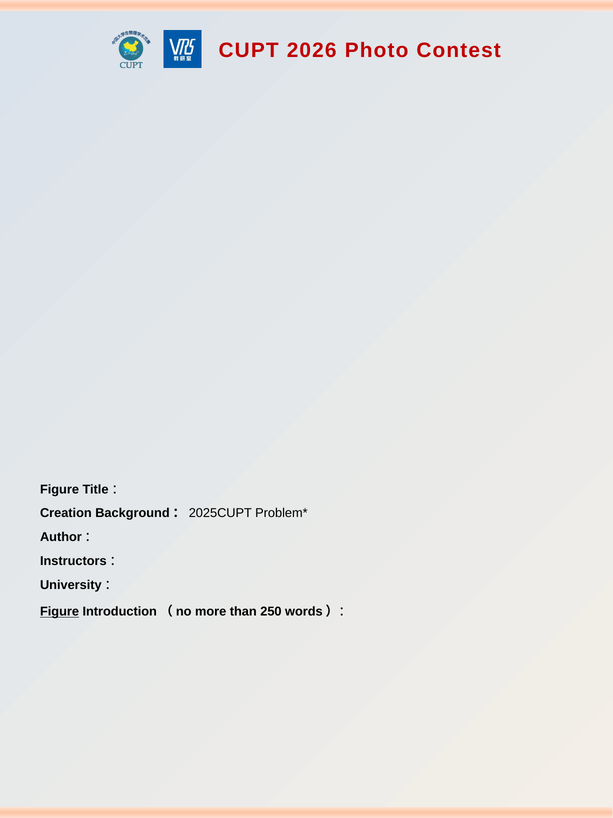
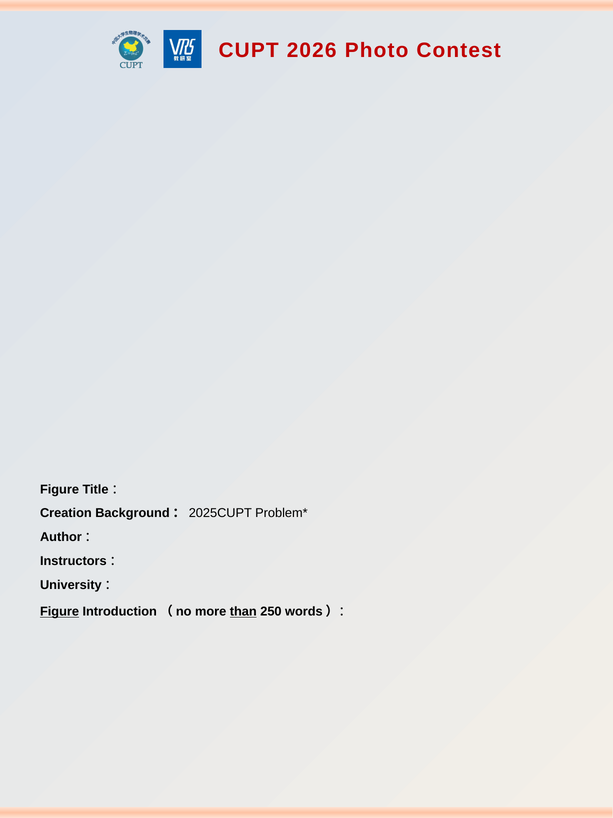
than underline: none -> present (243, 611)
